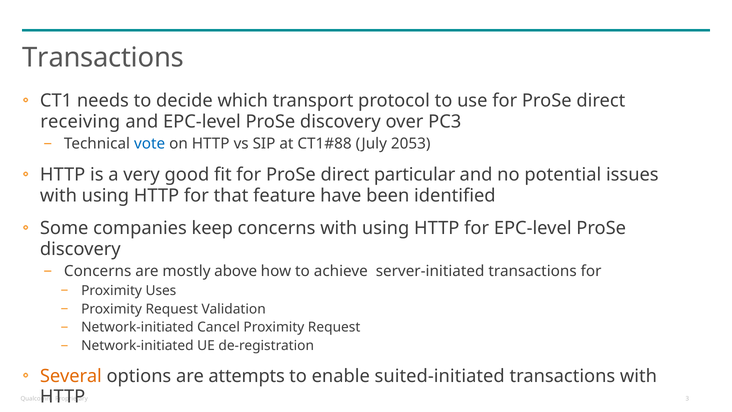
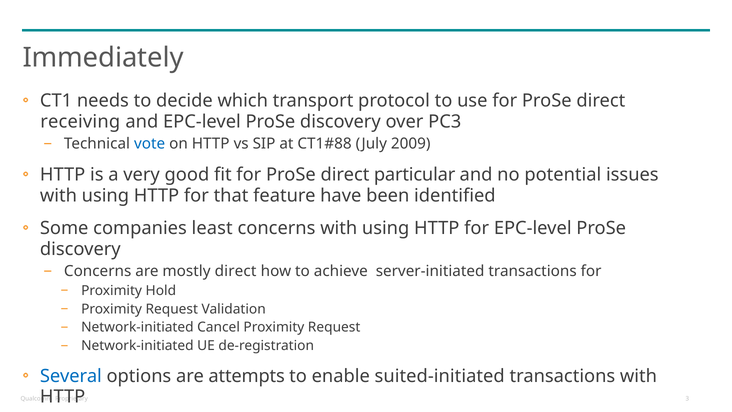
Transactions: Transactions -> Immediately (103, 58)
2053: 2053 -> 2009 (411, 144)
keep: keep -> least (212, 228)
mostly above: above -> direct (236, 271)
Uses: Uses -> Hold (161, 291)
Several colour: orange -> blue (71, 376)
